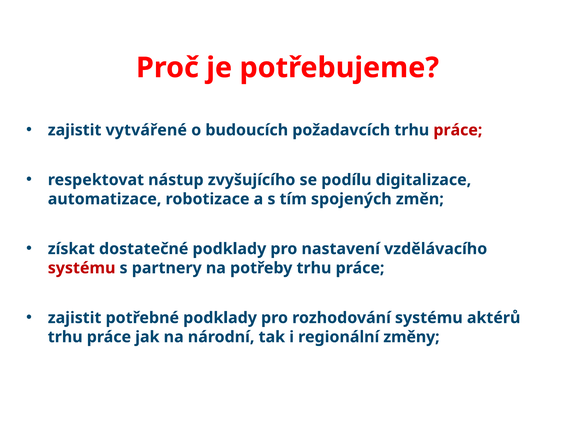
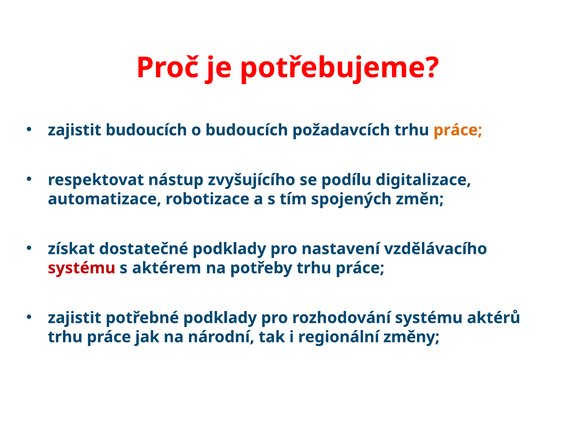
zajistit vytvářené: vytvářené -> budoucích (146, 130)
práce colour: red -> orange (458, 130)
partnery: partnery -> aktérem (167, 268)
